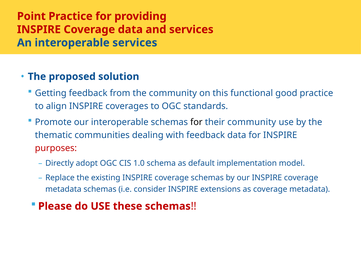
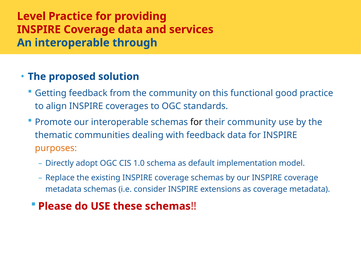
Point: Point -> Level (31, 16)
interoperable services: services -> through (135, 43)
purposes colour: red -> orange (56, 148)
